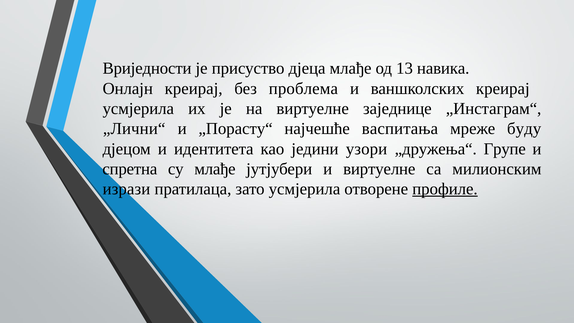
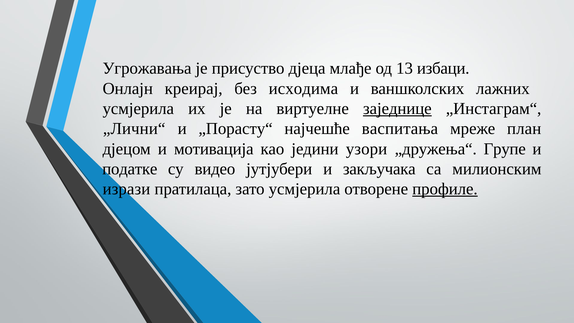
Вриједности: Вриједности -> Угрожавања (147, 68)
навика: навика -> избаци (443, 68)
проблема: проблема -> исходима (303, 88)
ваншколских креирај: креирај -> лажних (503, 88)
заједнице underline: none -> present (397, 109)
буду: буду -> план (524, 129)
идентитета: идентитета -> мотивација (214, 149)
спретна: спретна -> податке (130, 169)
су млађе: млађе -> видео (215, 169)
и виртуелне: виртуелне -> закључака (379, 169)
